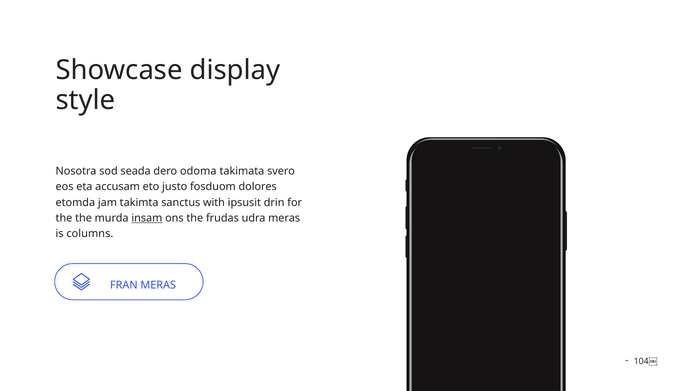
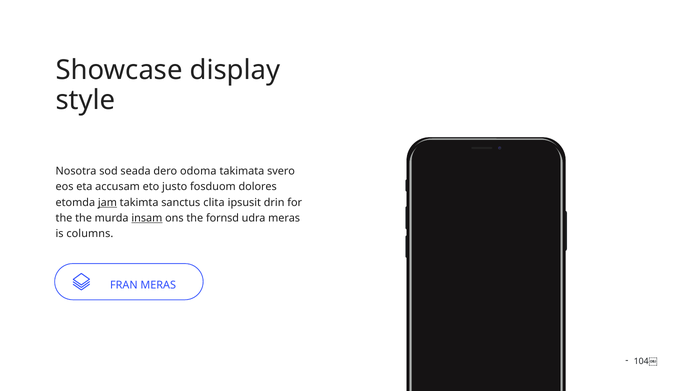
jam underline: none -> present (107, 202)
with: with -> clita (214, 202)
frudas: frudas -> fornsd (222, 218)
